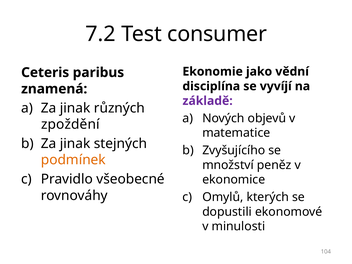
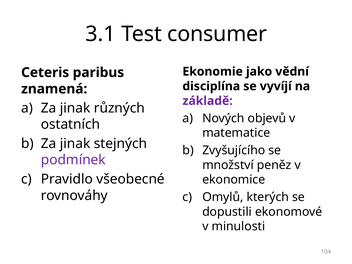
7.2: 7.2 -> 3.1 (101, 34)
zpoždění: zpoždění -> ostatních (70, 124)
podmínek colour: orange -> purple (73, 160)
